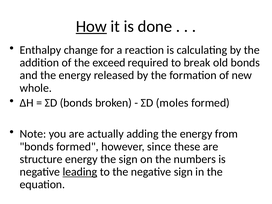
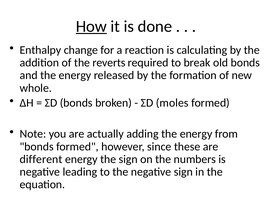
exceed: exceed -> reverts (109, 63)
structure: structure -> different (41, 159)
leading underline: present -> none (80, 172)
